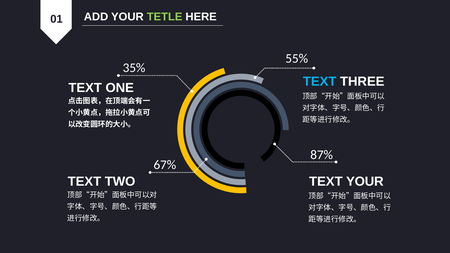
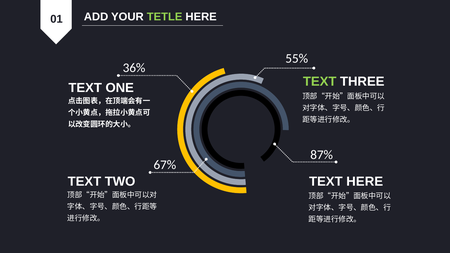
35%: 35% -> 36% (134, 68)
TEXT colour: light blue -> light green (320, 82)
TEXT YOUR: YOUR -> HERE (365, 182)
